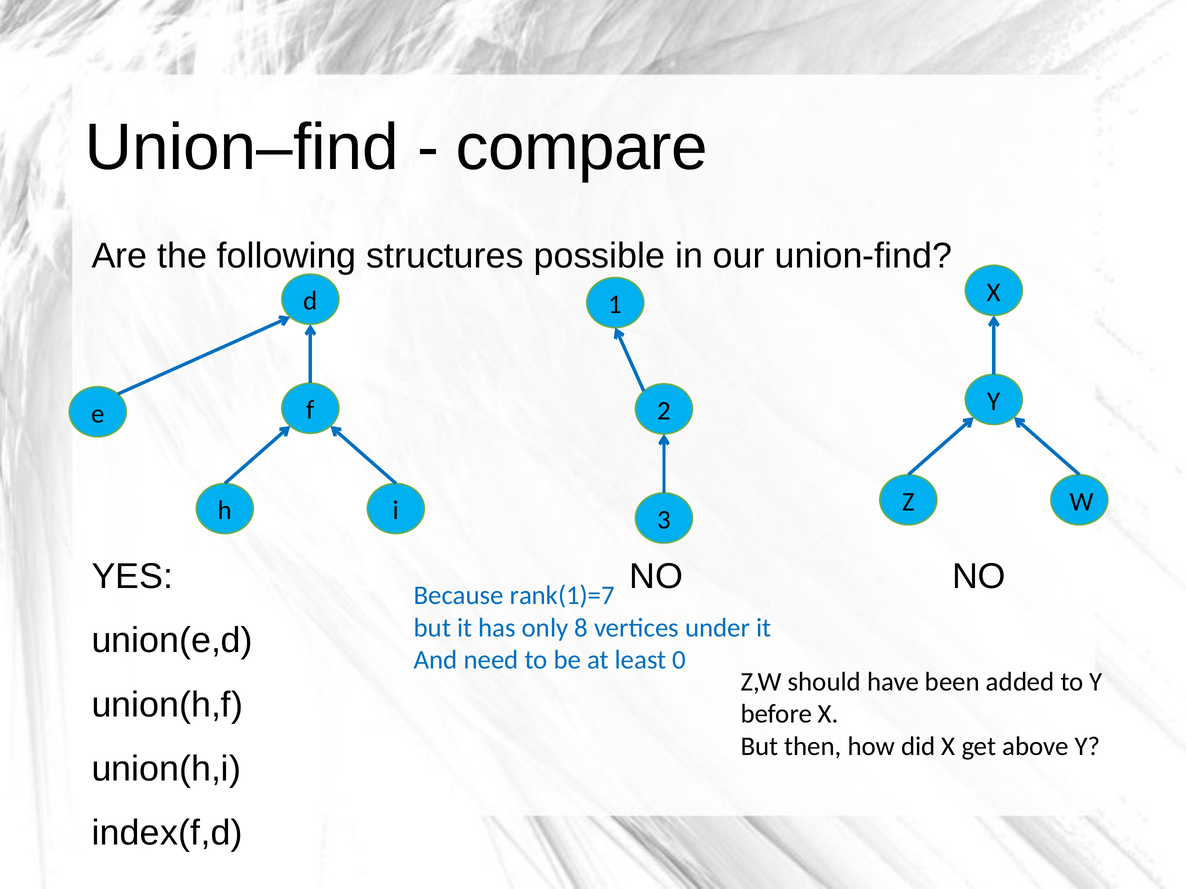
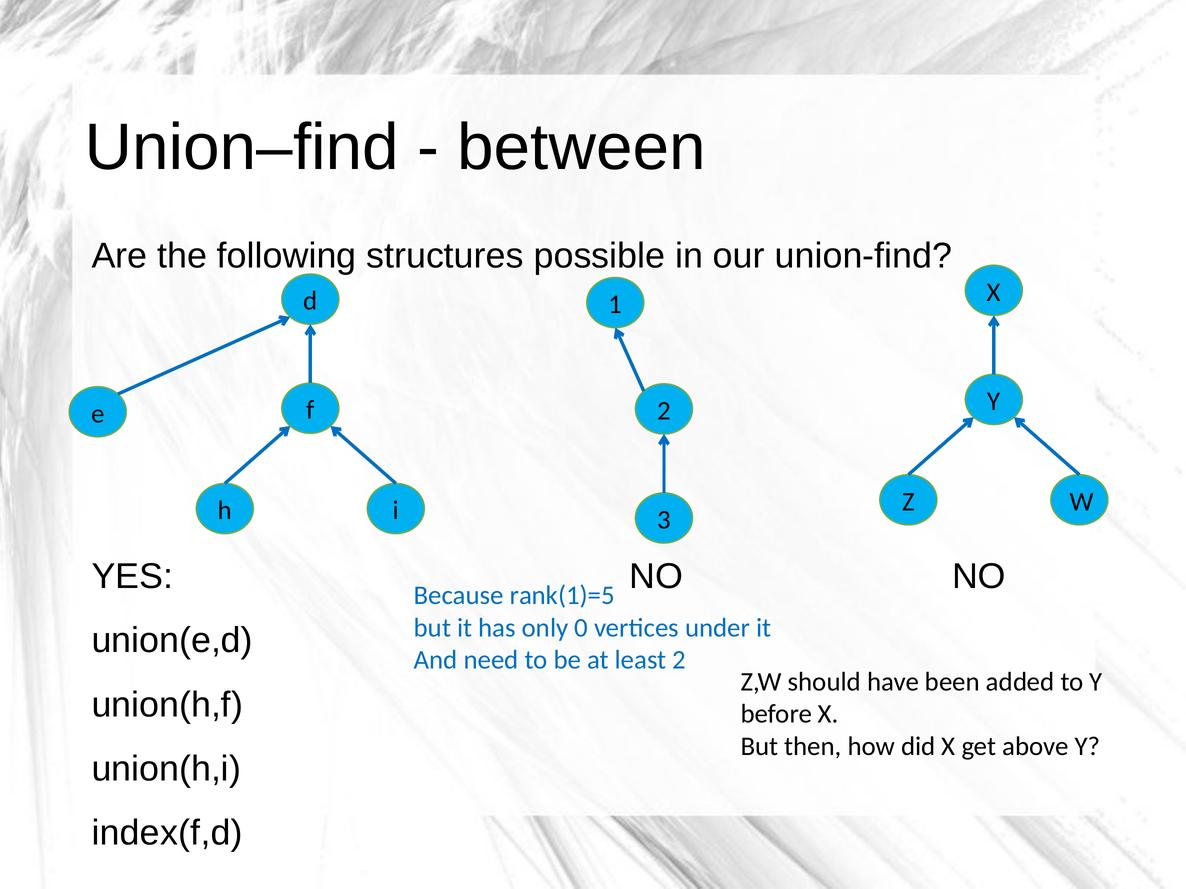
compare: compare -> between (582, 148)
rank(1)=7: rank(1)=7 -> rank(1)=5 (562, 596)
8: 8 -> 0 (581, 628)
least 0: 0 -> 2 (679, 660)
